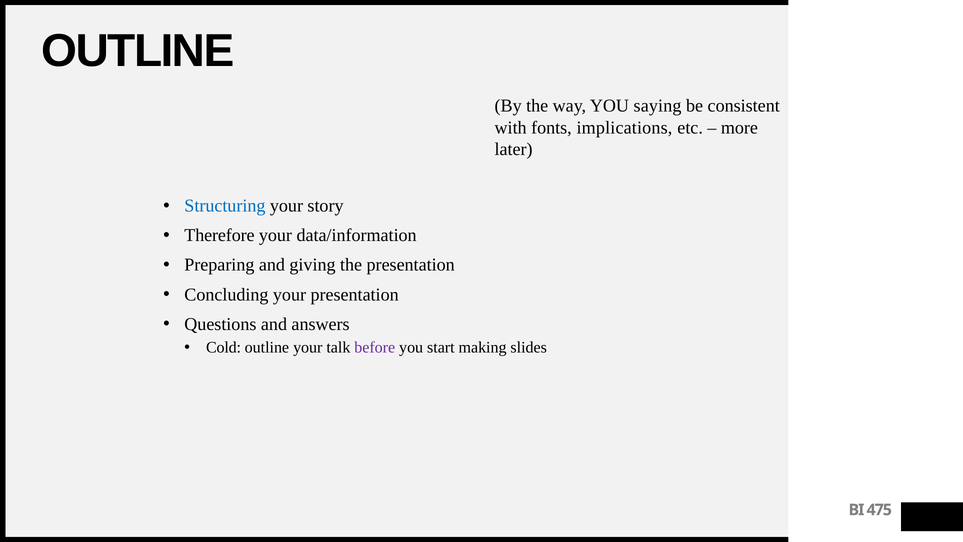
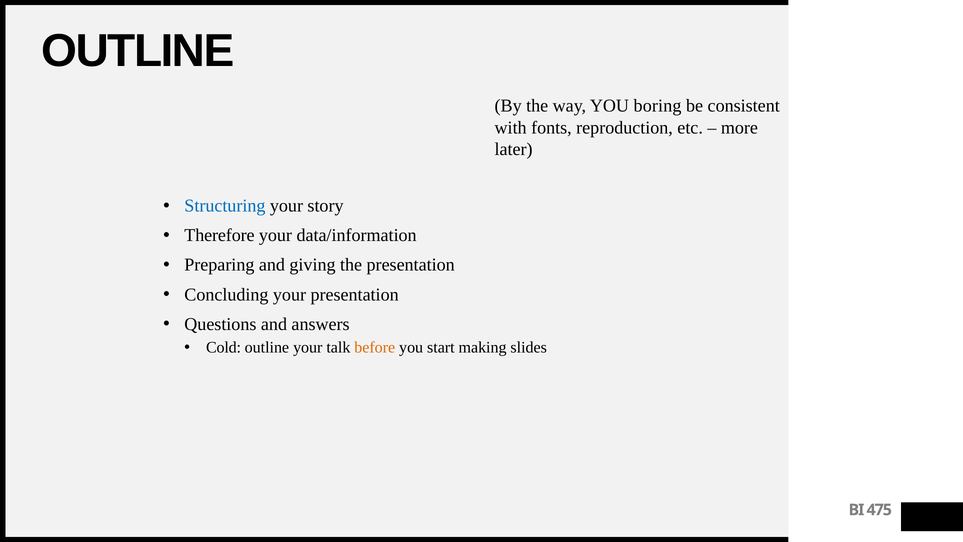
saying: saying -> boring (658, 106)
implications: implications -> reproduction (625, 128)
before colour: purple -> orange (375, 347)
